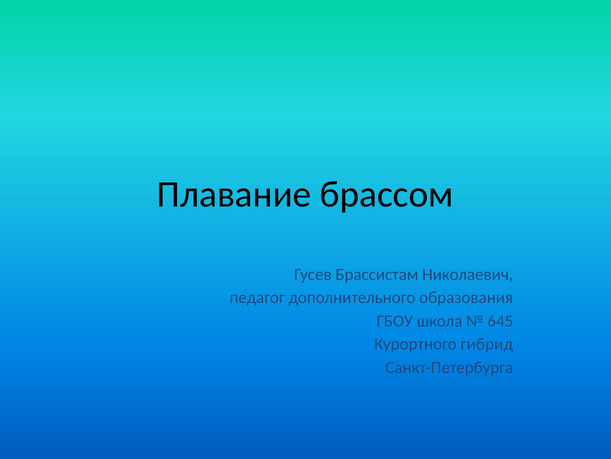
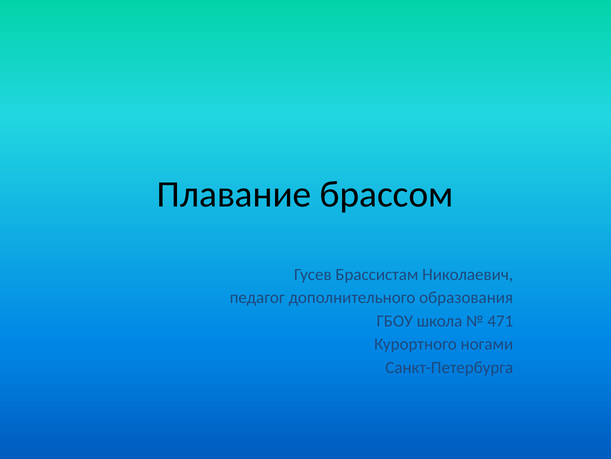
645: 645 -> 471 (500, 321)
гибрид: гибрид -> ногами (487, 344)
